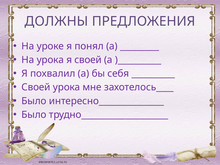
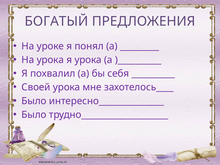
ДОЛЖНЫ: ДОЛЖНЫ -> БОГАТЫЙ (56, 21)
я своей: своей -> урока (88, 60)
